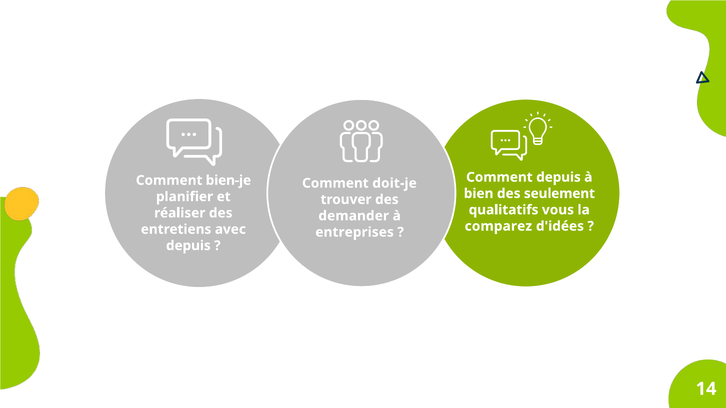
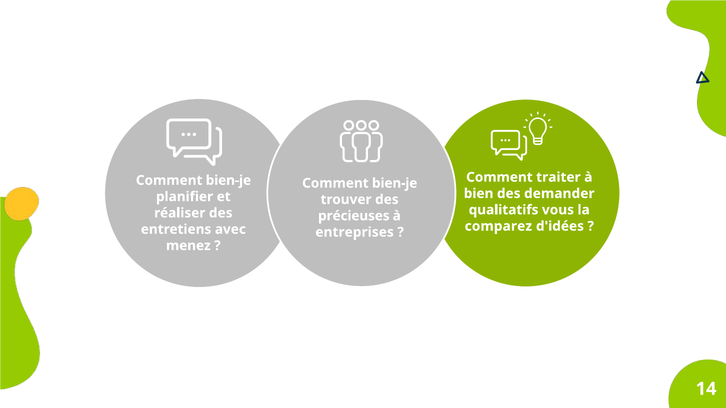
Comment depuis: depuis -> traiter (558, 177)
doit-je: doit-je -> bien-je (395, 183)
seulement: seulement -> demander (559, 194)
demander: demander -> précieuses (354, 216)
depuis: depuis -> menez (188, 246)
